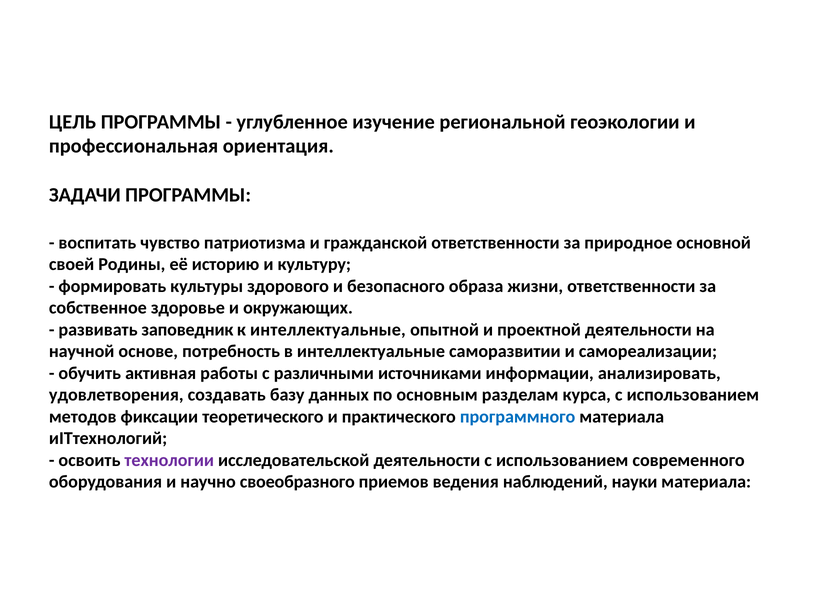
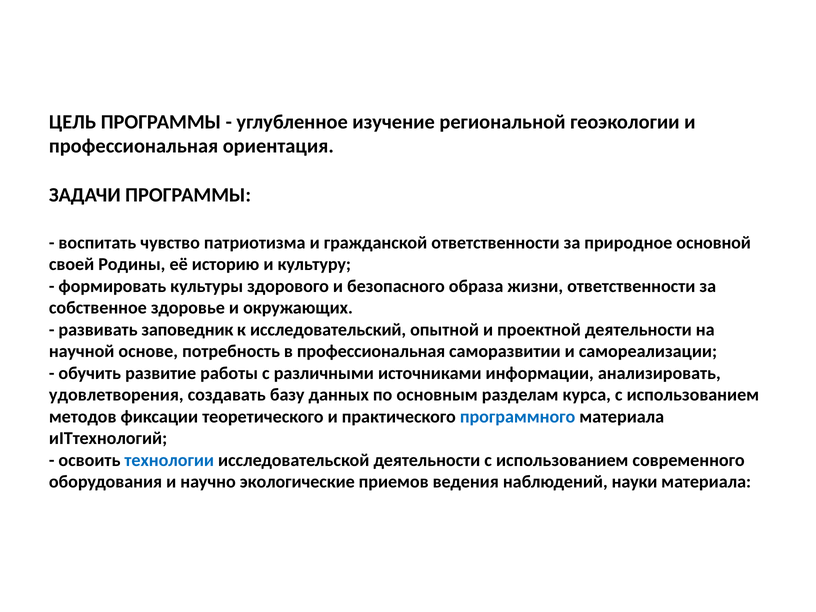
к интеллектуальные: интеллектуальные -> исследовательский (328, 330)
в интеллектуальные: интеллектуальные -> профессиональная (371, 351)
активная: активная -> развитие (161, 373)
технологии colour: purple -> blue (169, 460)
своеобразного: своеобразного -> экологические (297, 482)
